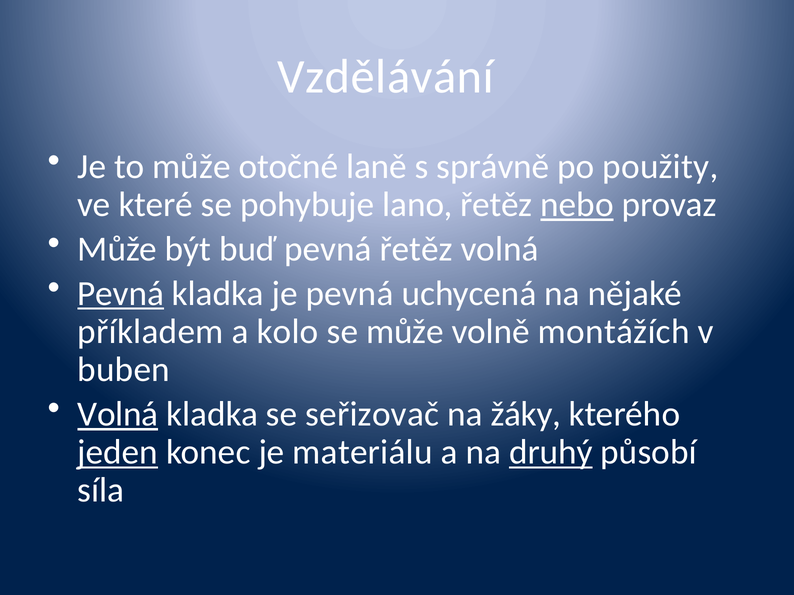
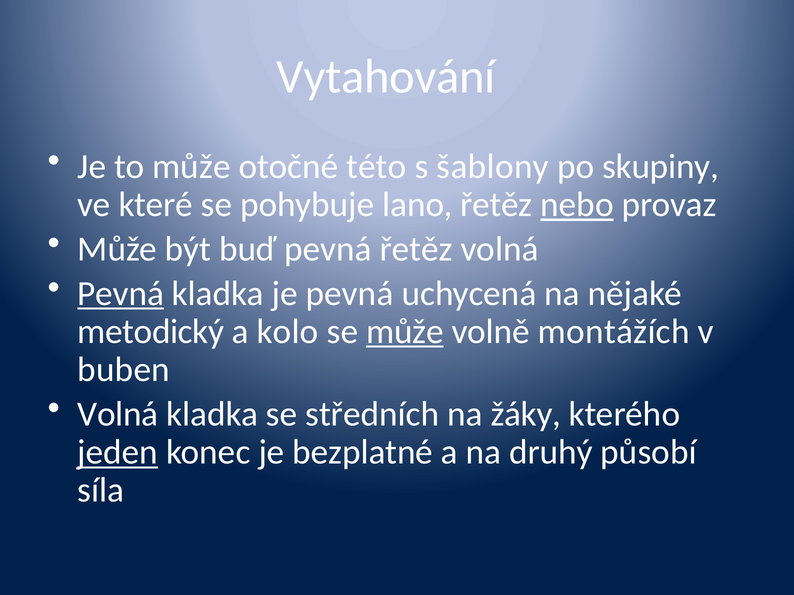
Vzdělávání: Vzdělávání -> Vytahování (386, 77)
laně: laně -> této (376, 167)
správně: správně -> šablony (493, 167)
použity: použity -> skupiny (661, 167)
příkladem: příkladem -> metodický (151, 332)
může underline: none -> present (405, 332)
Volná underline: present -> none (118, 414)
seřizovač: seřizovač -> středních (372, 414)
materiálu: materiálu -> bezplatné (363, 453)
druhý underline: present -> none (551, 453)
